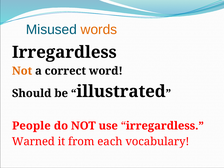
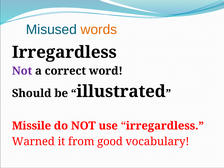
Not colour: orange -> purple (22, 71)
People: People -> Missile (32, 126)
each: each -> good (110, 141)
